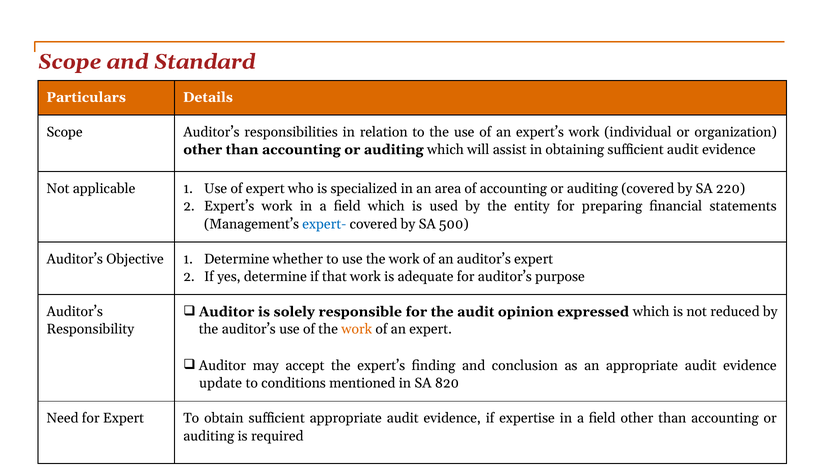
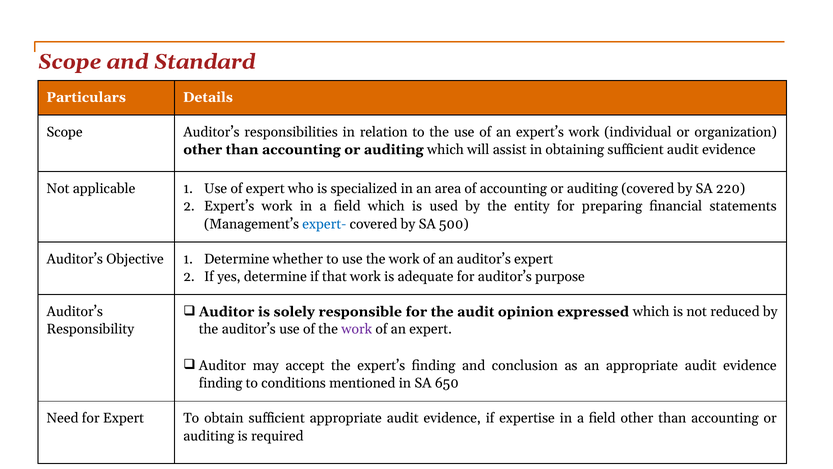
work colour: orange -> purple (357, 329)
update: update -> finding (221, 383)
820: 820 -> 650 (447, 383)
